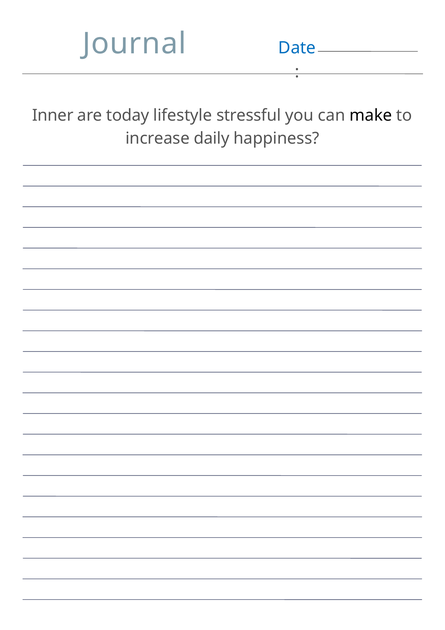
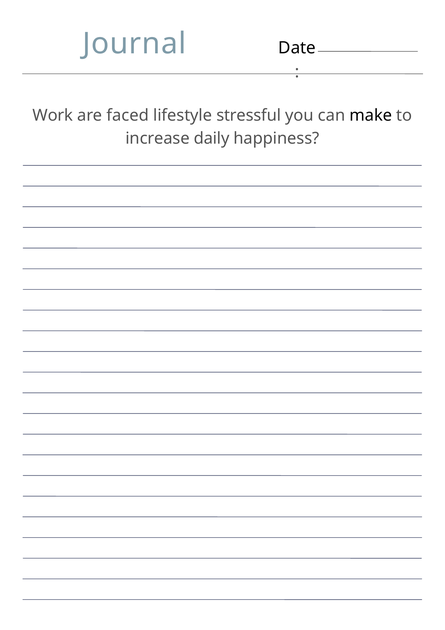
Date colour: blue -> black (297, 48)
Inner: Inner -> Work (53, 115)
today: today -> faced (128, 115)
